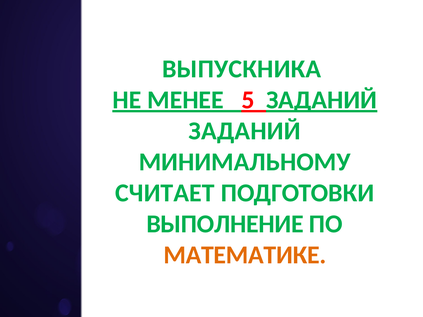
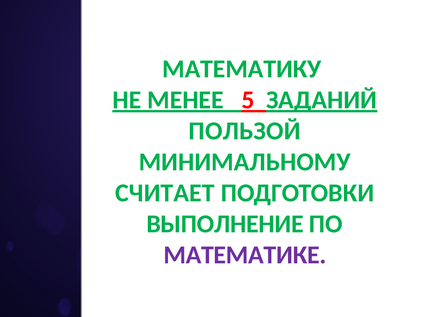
ВЫПУСКНИКА: ВЫПУСКНИКА -> МАТЕМАТИКУ (242, 69)
ЗАДАНИЙ: ЗАДАНИЙ -> ПОЛЬЗОЙ (245, 131)
МАТЕМАТИКЕ colour: orange -> purple (245, 255)
